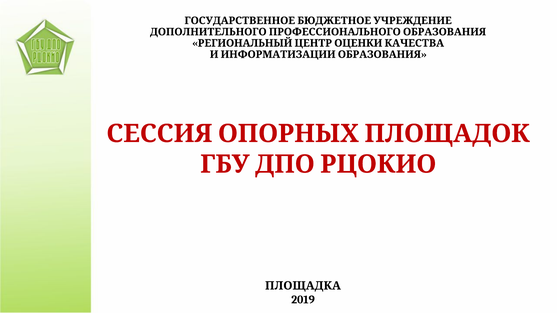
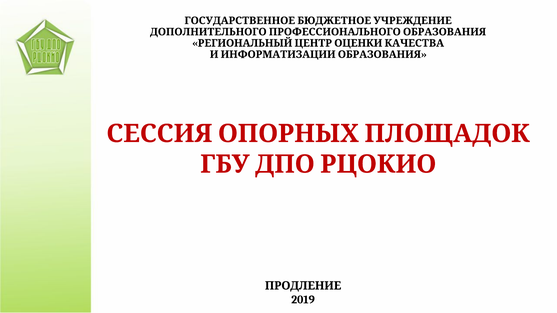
ПЛОЩАДКА: ПЛОЩАДКА -> ПРОДЛЕНИЕ (303, 286)
